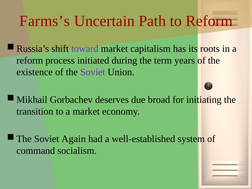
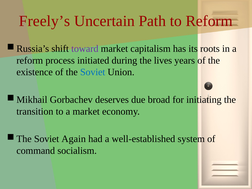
Farms’s: Farms’s -> Freely’s (45, 21)
term: term -> lives (163, 60)
Soviet colour: purple -> blue (93, 72)
